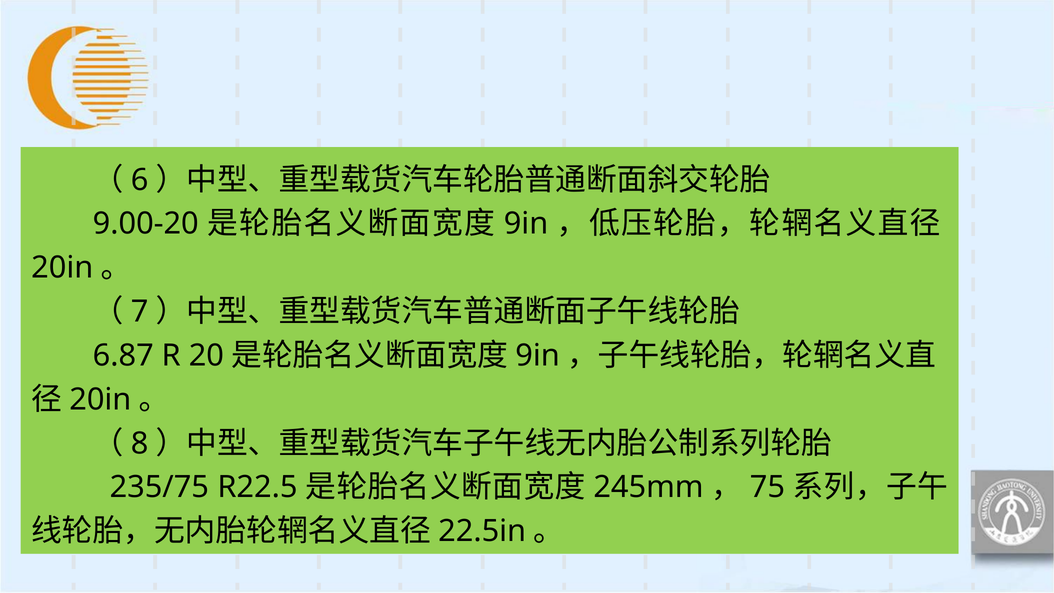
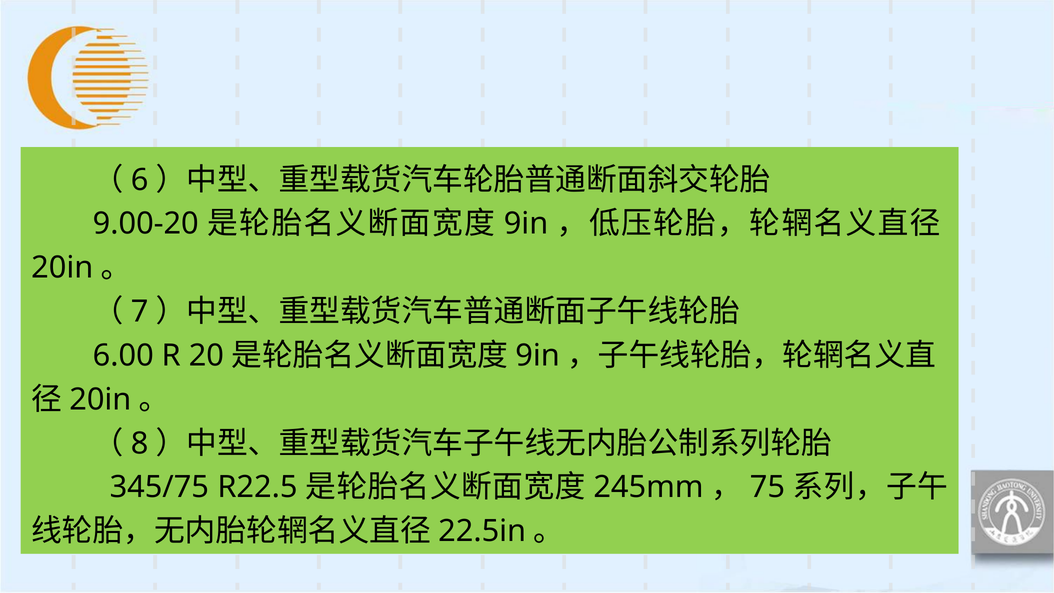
6.87: 6.87 -> 6.00 (123, 356)
235/75: 235/75 -> 345/75 (159, 487)
